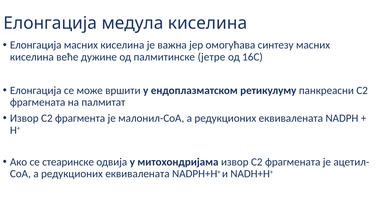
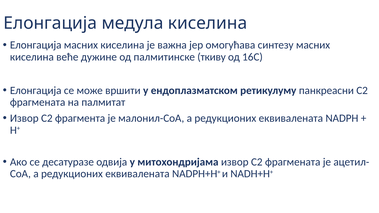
јетре: јетре -> ткиву (212, 57)
стеaринске: стеaринске -> десатуразе (68, 162)
